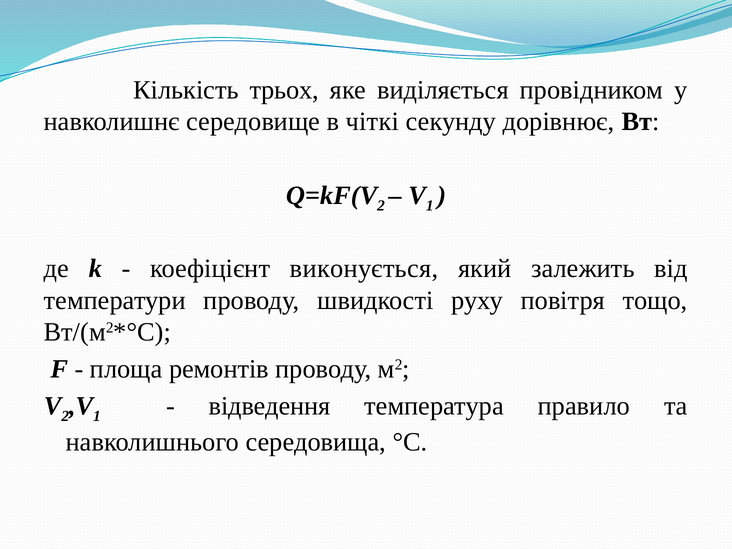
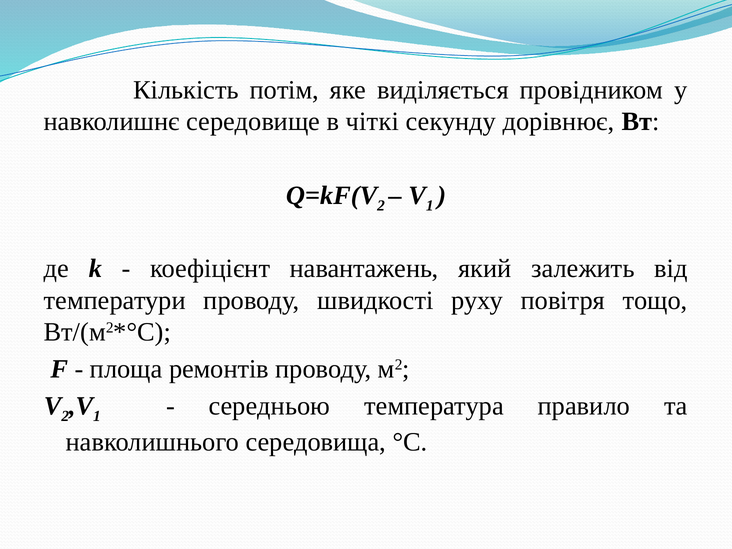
трьох: трьох -> потім (284, 90)
виконується: виконується -> навантажень (364, 269)
відведення: відведення -> середньою (270, 406)
